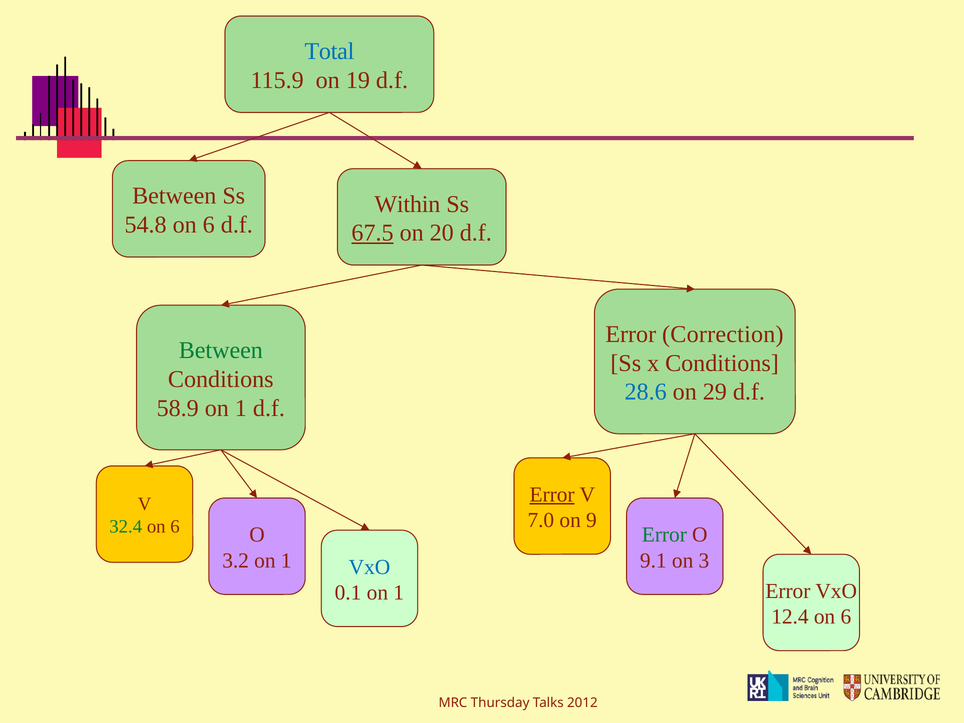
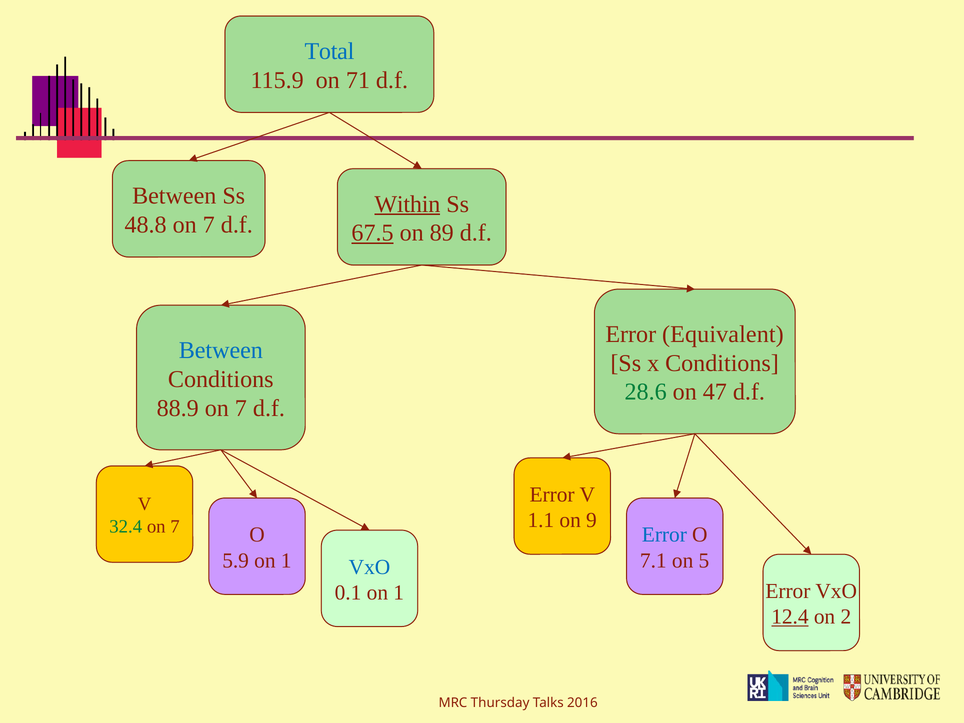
19: 19 -> 71 (358, 80)
Within underline: none -> present (407, 204)
54.8: 54.8 -> 48.8 (146, 225)
6: 6 -> 7 (209, 225)
20: 20 -> 89 (442, 233)
Correction: Correction -> Equivalent (723, 334)
Between colour: green -> blue (221, 350)
28.6 colour: blue -> green (646, 392)
29: 29 -> 47 (715, 392)
58.9: 58.9 -> 88.9 (178, 408)
1: 1 -> 7 (241, 408)
Error underline: present -> none (552, 495)
7.0: 7.0 -> 1.1 (541, 520)
6: 6 -> 7 (175, 527)
Error colour: green -> blue (664, 535)
3.2: 3.2 -> 5.9 (236, 561)
9.1: 9.1 -> 7.1 (653, 561)
3: 3 -> 5 (704, 561)
12.4 underline: none -> present (790, 617)
6: 6 -> 2 (846, 617)
2012: 2012 -> 2016 (582, 703)
